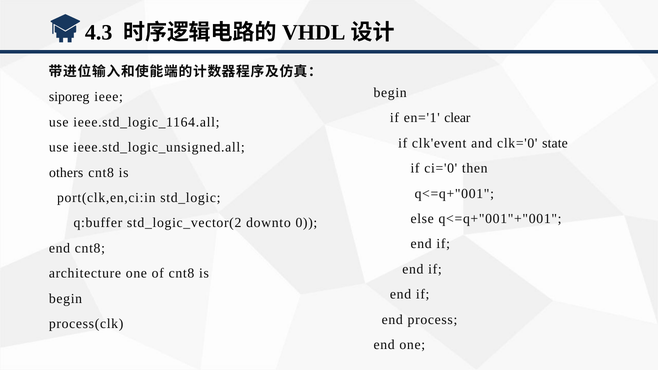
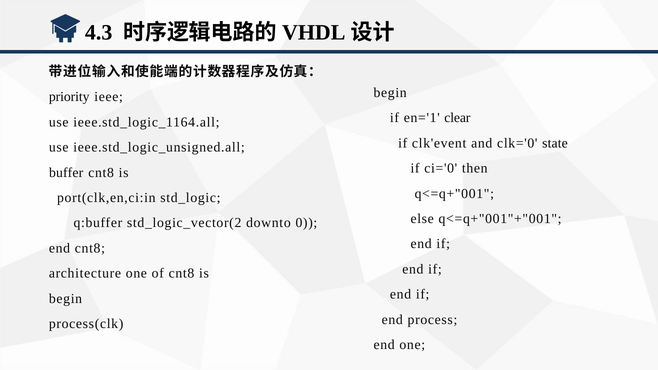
siporeg: siporeg -> priority (69, 97)
others: others -> buffer (66, 173)
